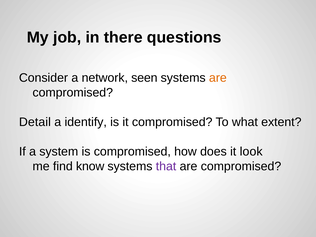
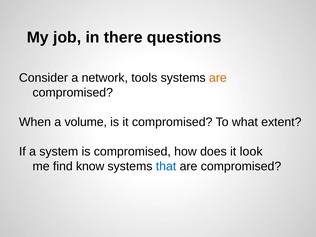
seen: seen -> tools (144, 78)
Detail: Detail -> When (35, 122)
identify: identify -> volume (86, 122)
that colour: purple -> blue (166, 166)
